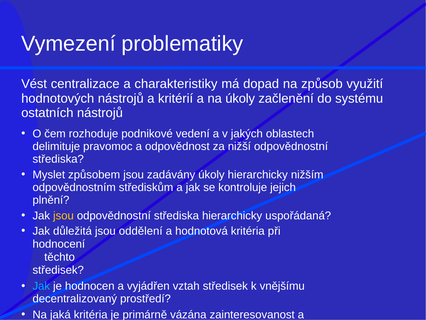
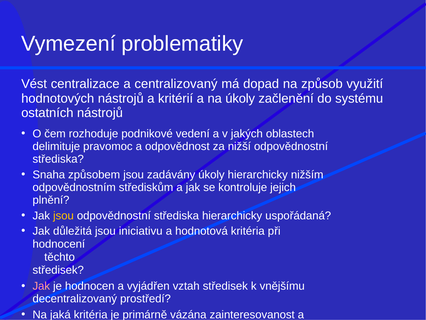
charakteristiky: charakteristiky -> centralizovaný (176, 84)
Myslet: Myslet -> Snaha (49, 175)
oddělení: oddělení -> iniciativu (141, 231)
Jak colour: light blue -> pink (41, 286)
